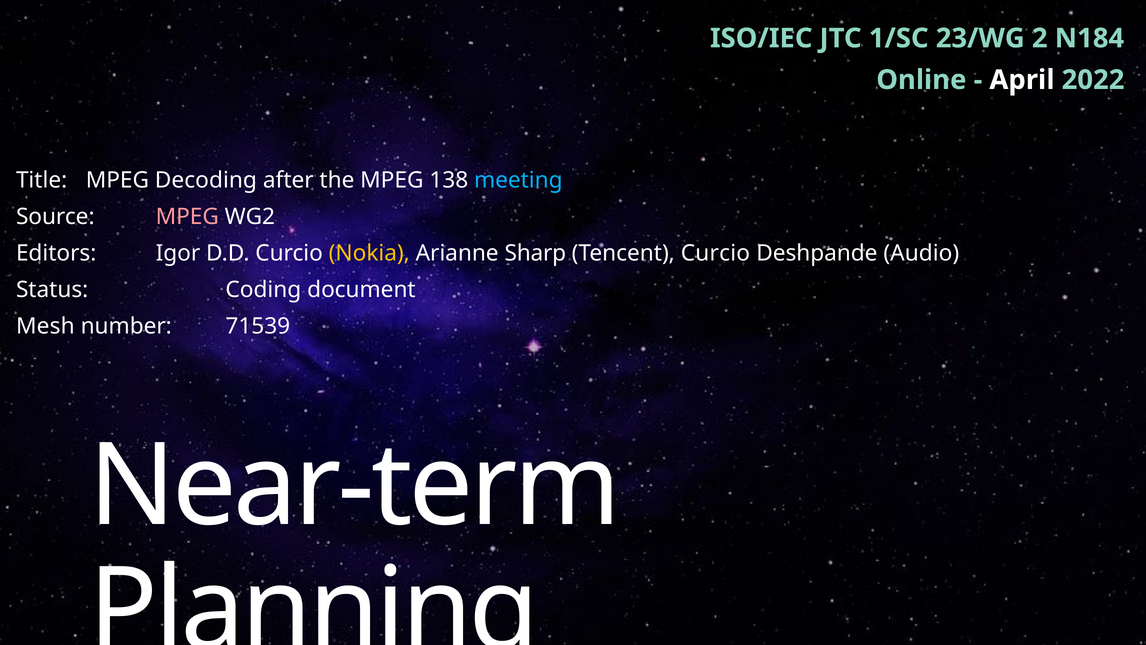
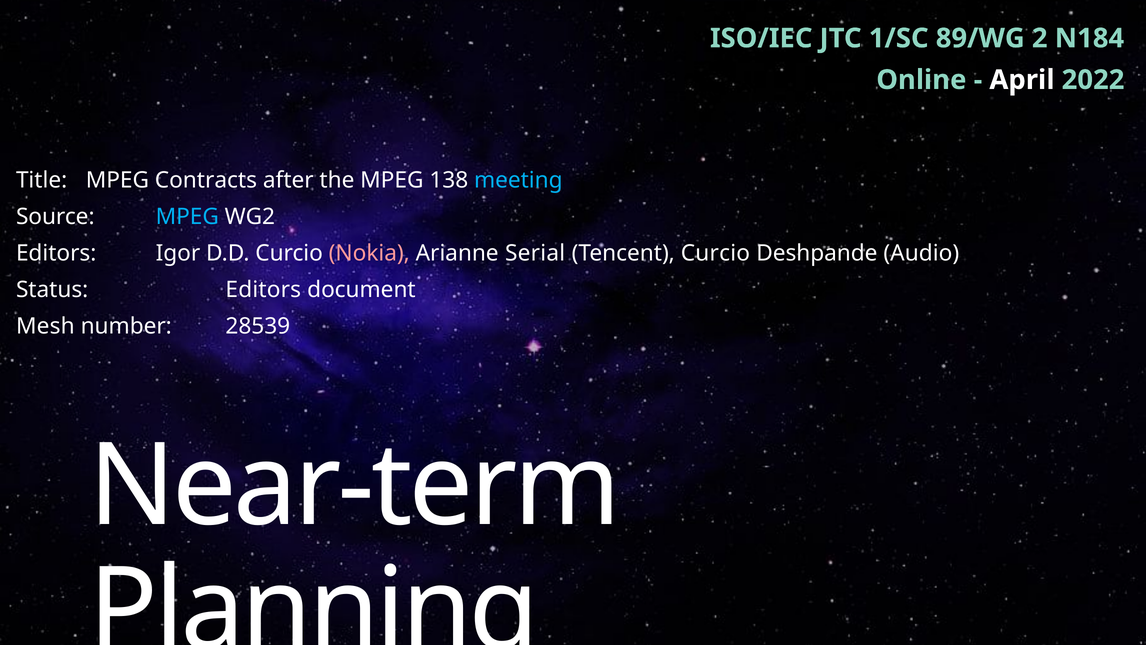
23/WG: 23/WG -> 89/WG (980, 38)
Decoding: Decoding -> Contracts (206, 180)
MPEG colour: pink -> light blue (187, 217)
Nokia colour: yellow -> pink (369, 253)
Sharp: Sharp -> Serial (535, 253)
Status Coding: Coding -> Editors (263, 289)
71539: 71539 -> 28539 (258, 326)
